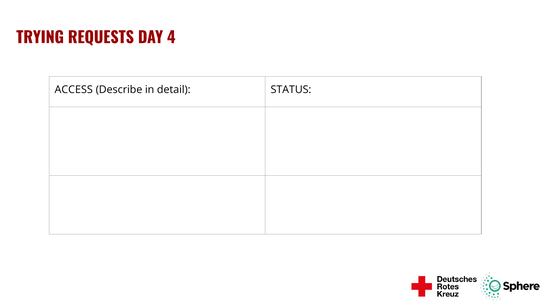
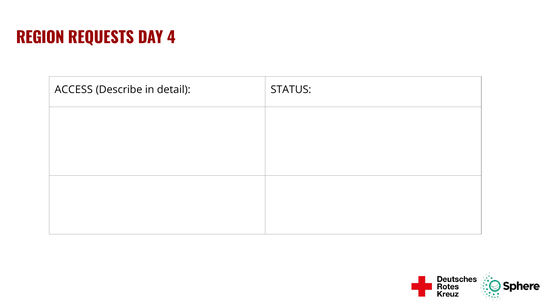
TRYING: TRYING -> REGION (40, 38)
